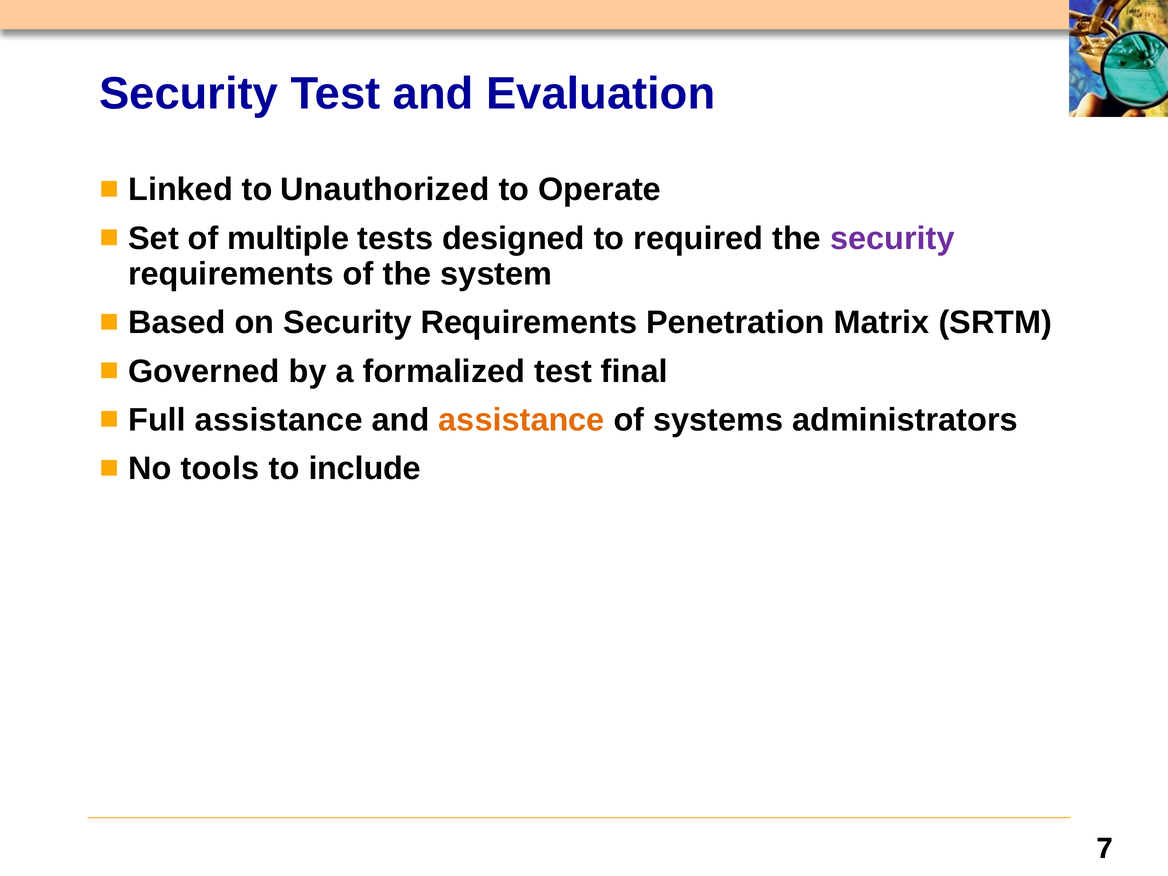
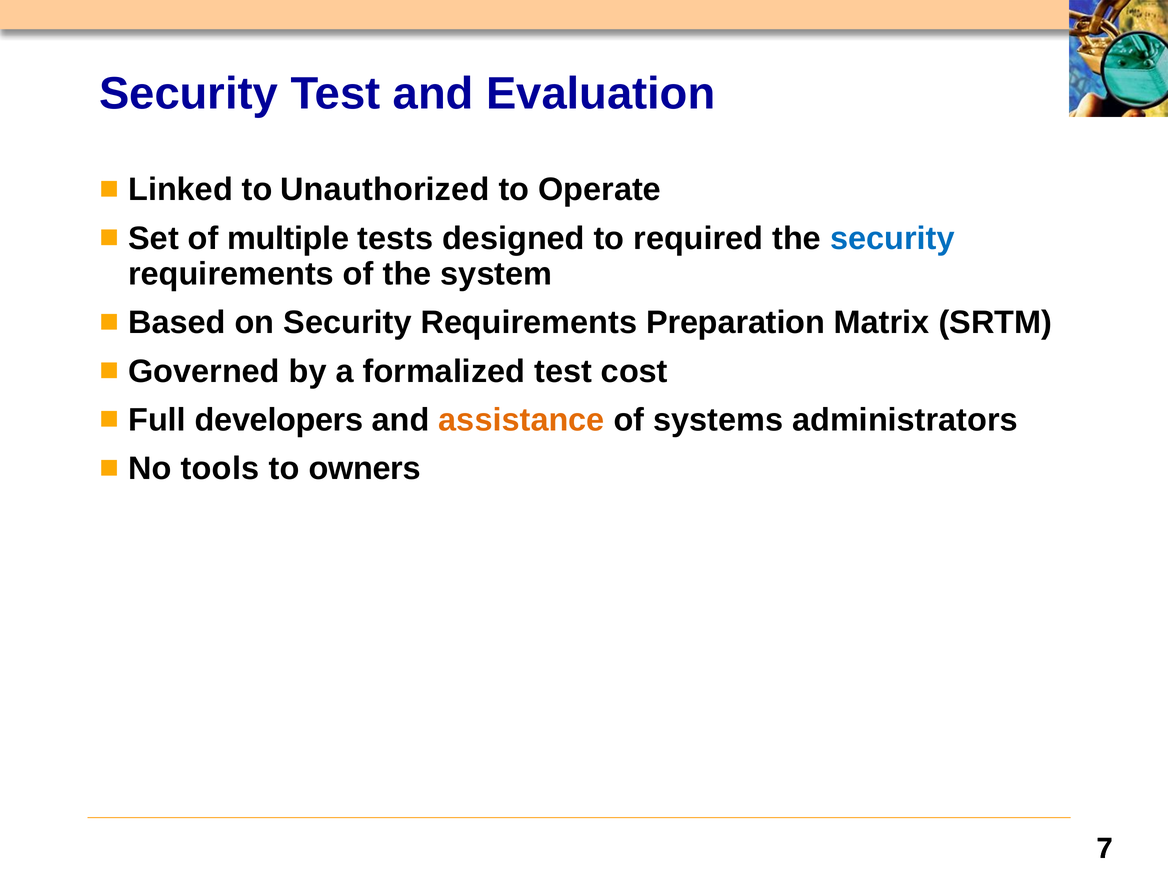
security colour: purple -> blue (892, 238)
Penetration: Penetration -> Preparation (735, 323)
final: final -> cost (634, 371)
Full assistance: assistance -> developers (279, 420)
include: include -> owners (365, 469)
